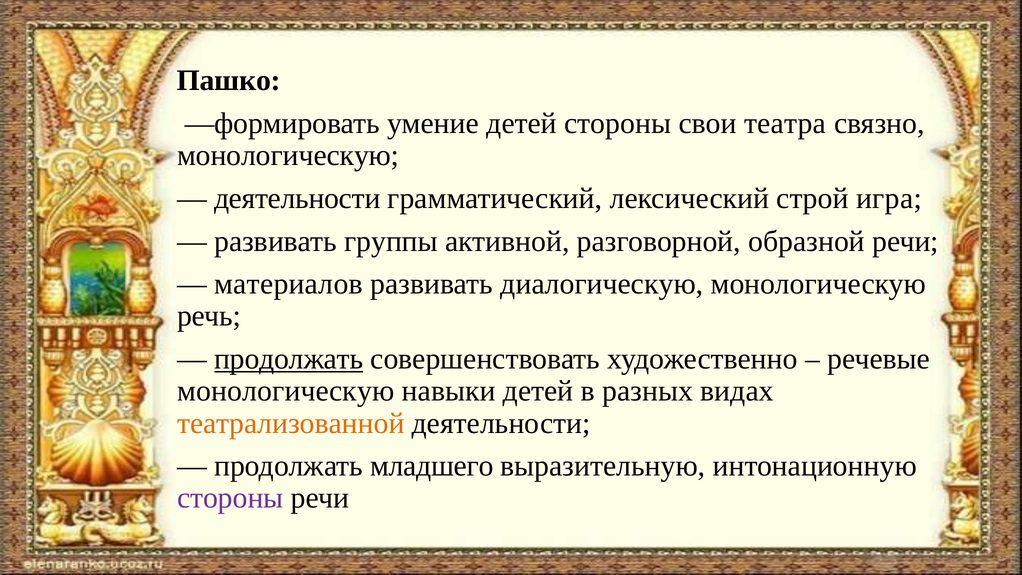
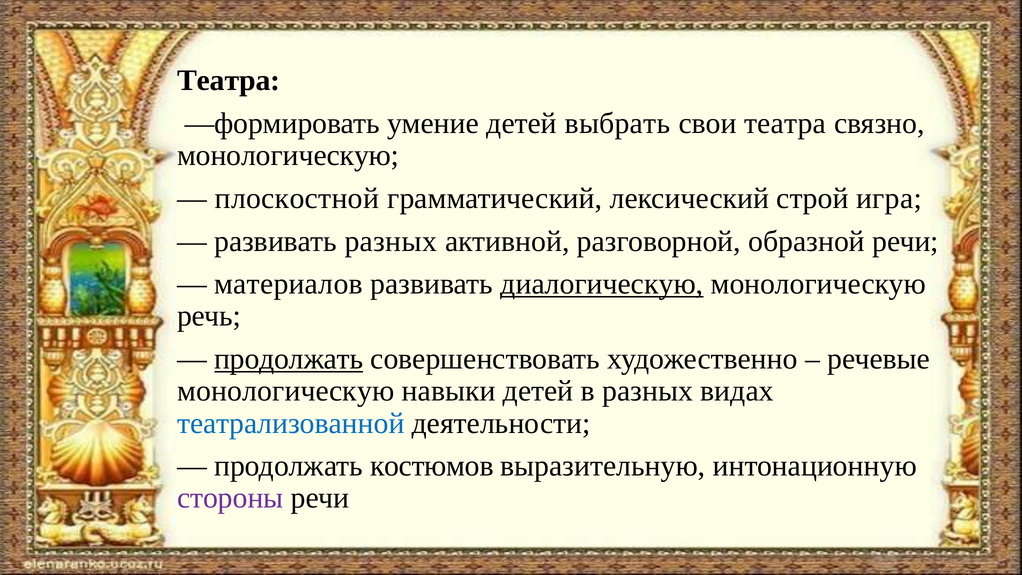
Пашко: Пашко -> Театра (229, 81)
детей стороны: стороны -> выбрать (618, 123)
деятельности: деятельности -> плоскостной (297, 198)
развивать группы: группы -> разных (391, 241)
диалогическую underline: none -> present (602, 284)
театрализованной colour: orange -> blue (291, 423)
младшего: младшего -> костюмов (432, 466)
